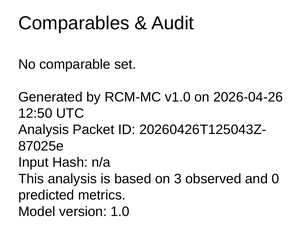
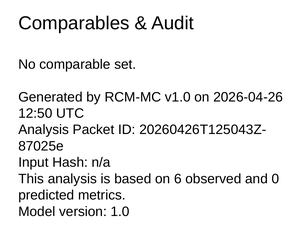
3: 3 -> 6 (178, 178)
